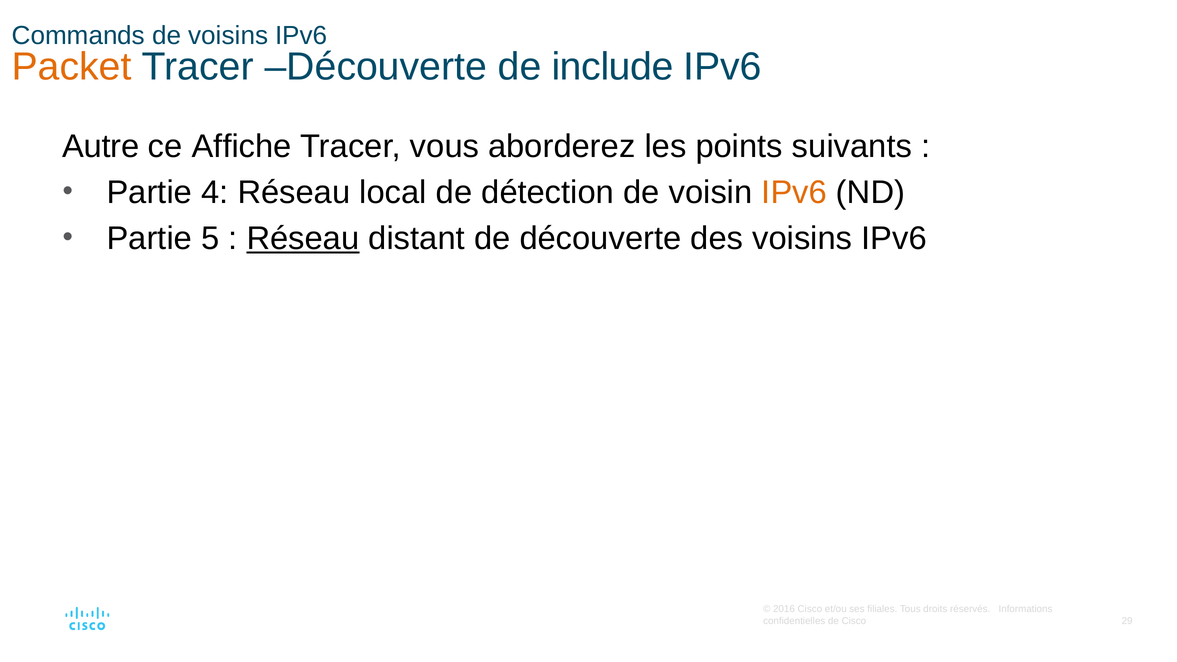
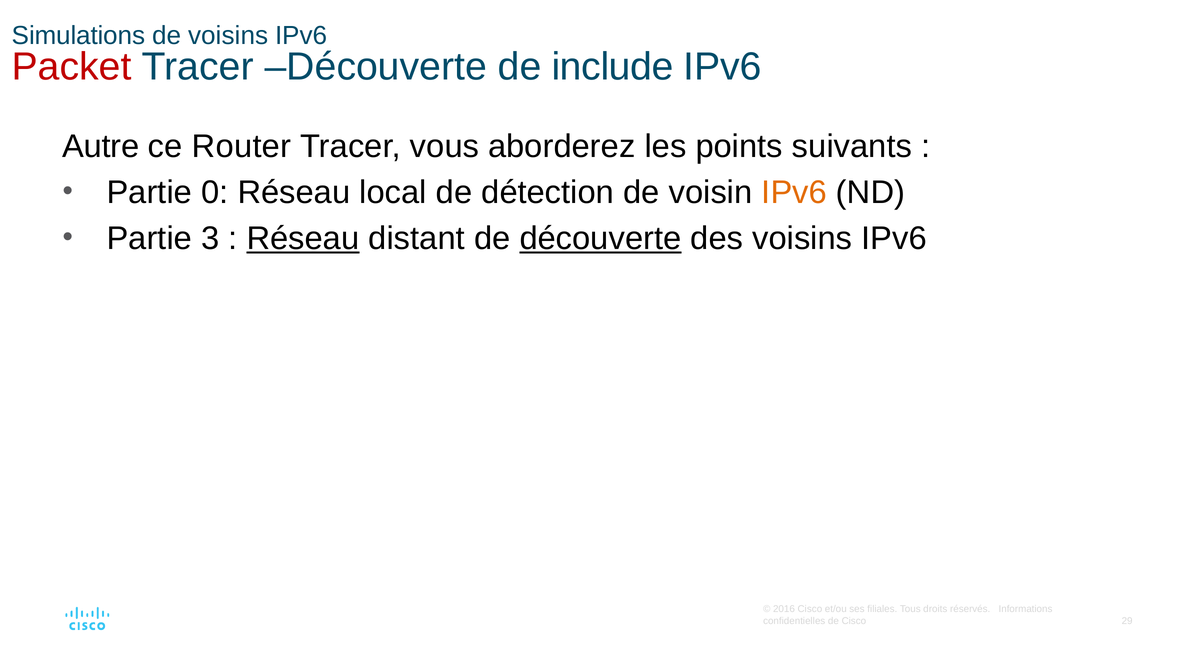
Commands: Commands -> Simulations (78, 36)
Packet colour: orange -> red (72, 67)
Affiche: Affiche -> Router (242, 147)
4: 4 -> 0 (215, 192)
5: 5 -> 3 (210, 238)
découverte underline: none -> present (600, 238)
